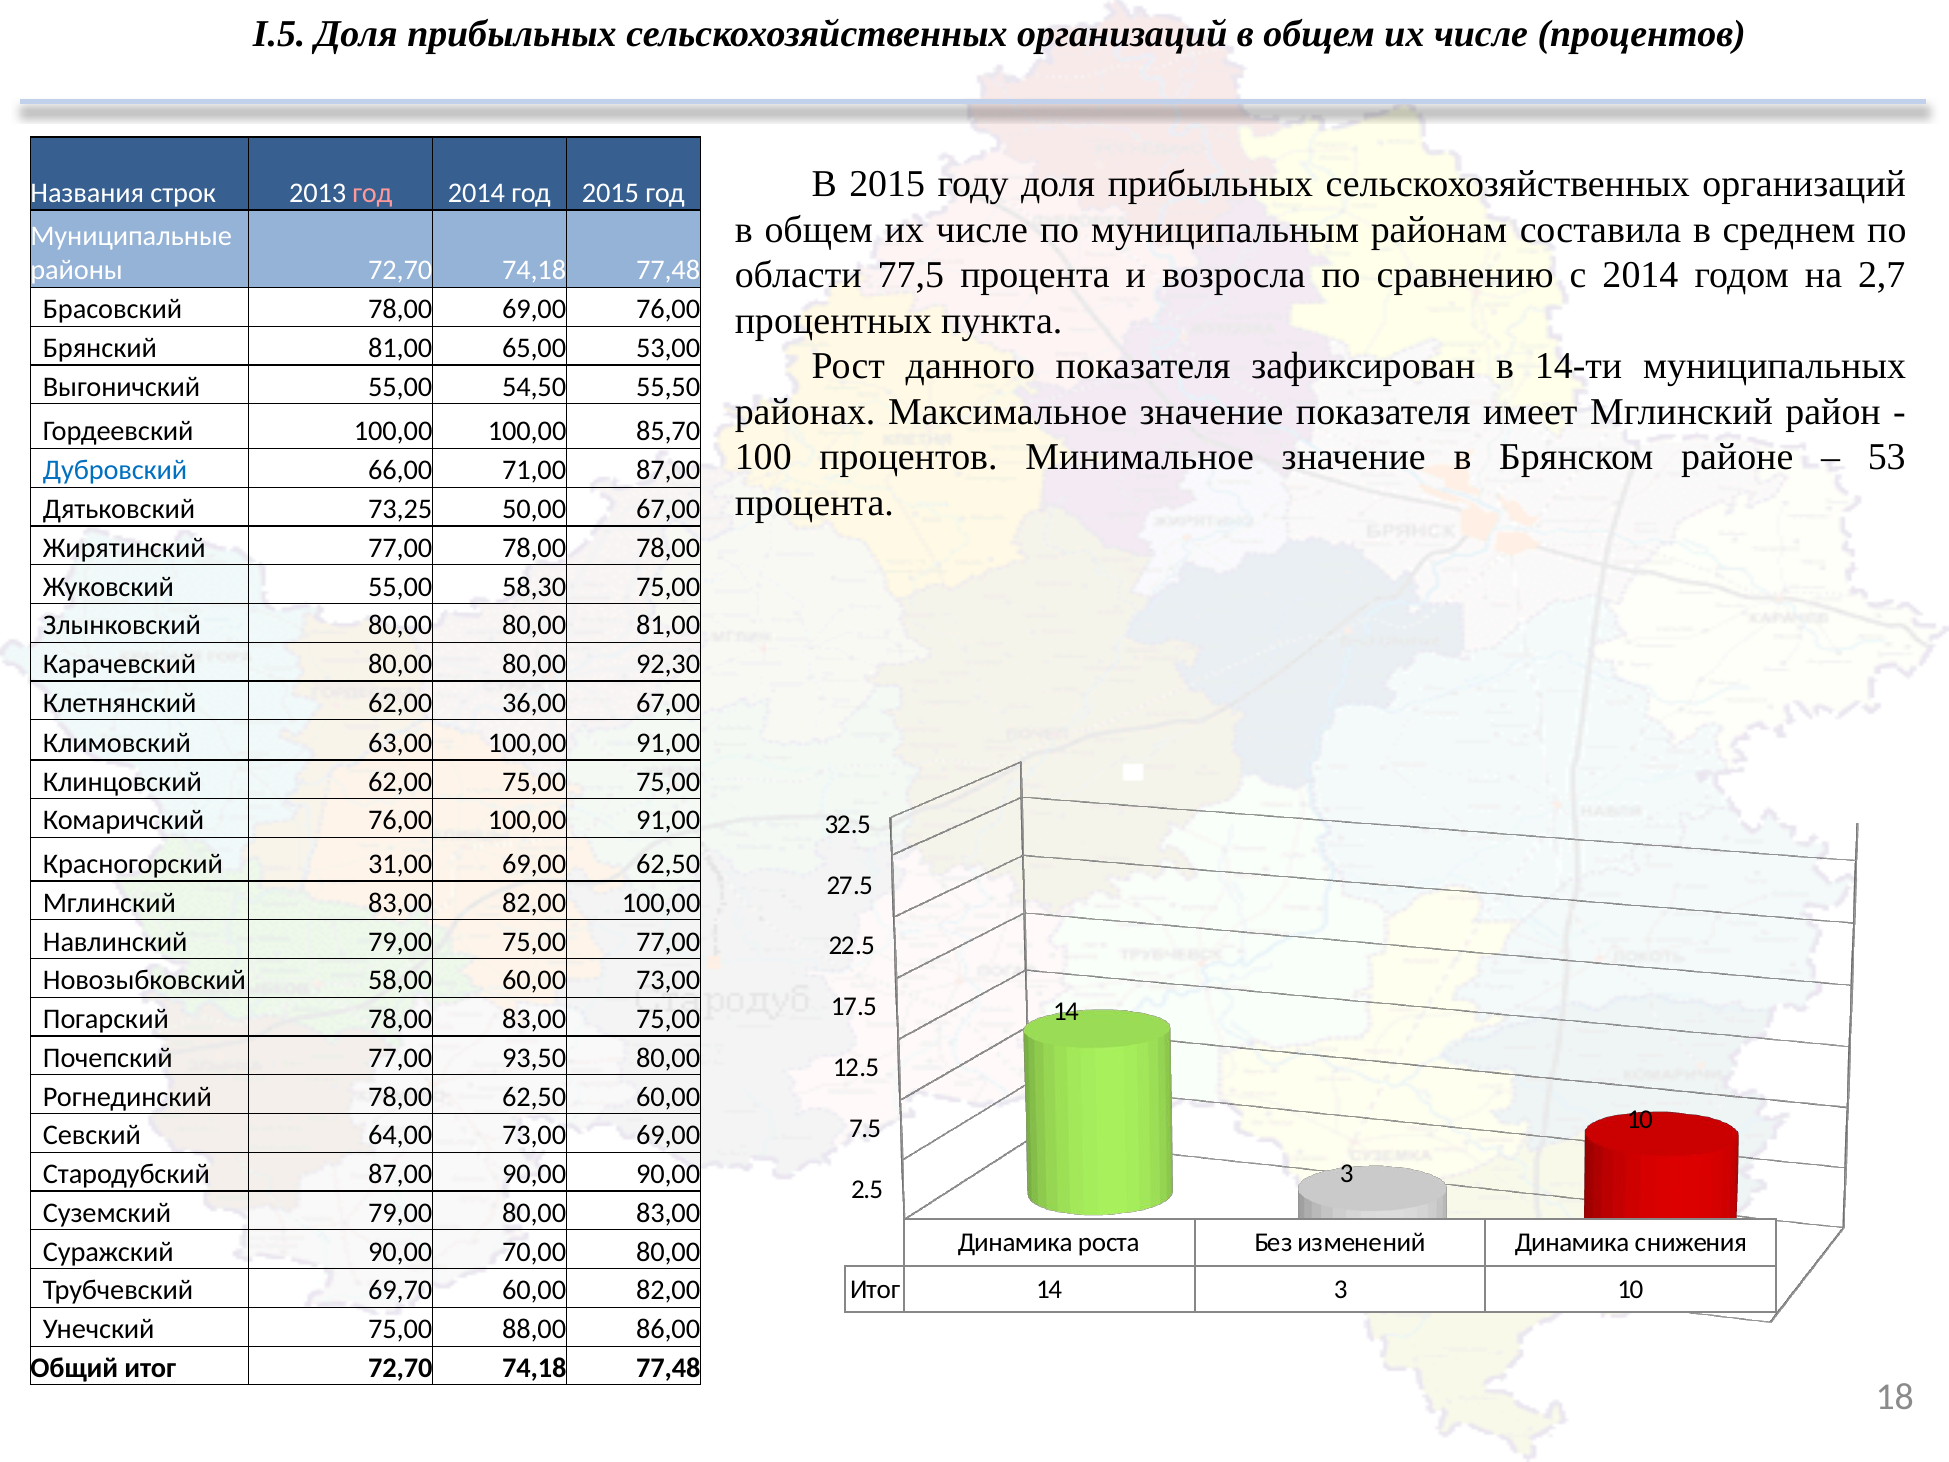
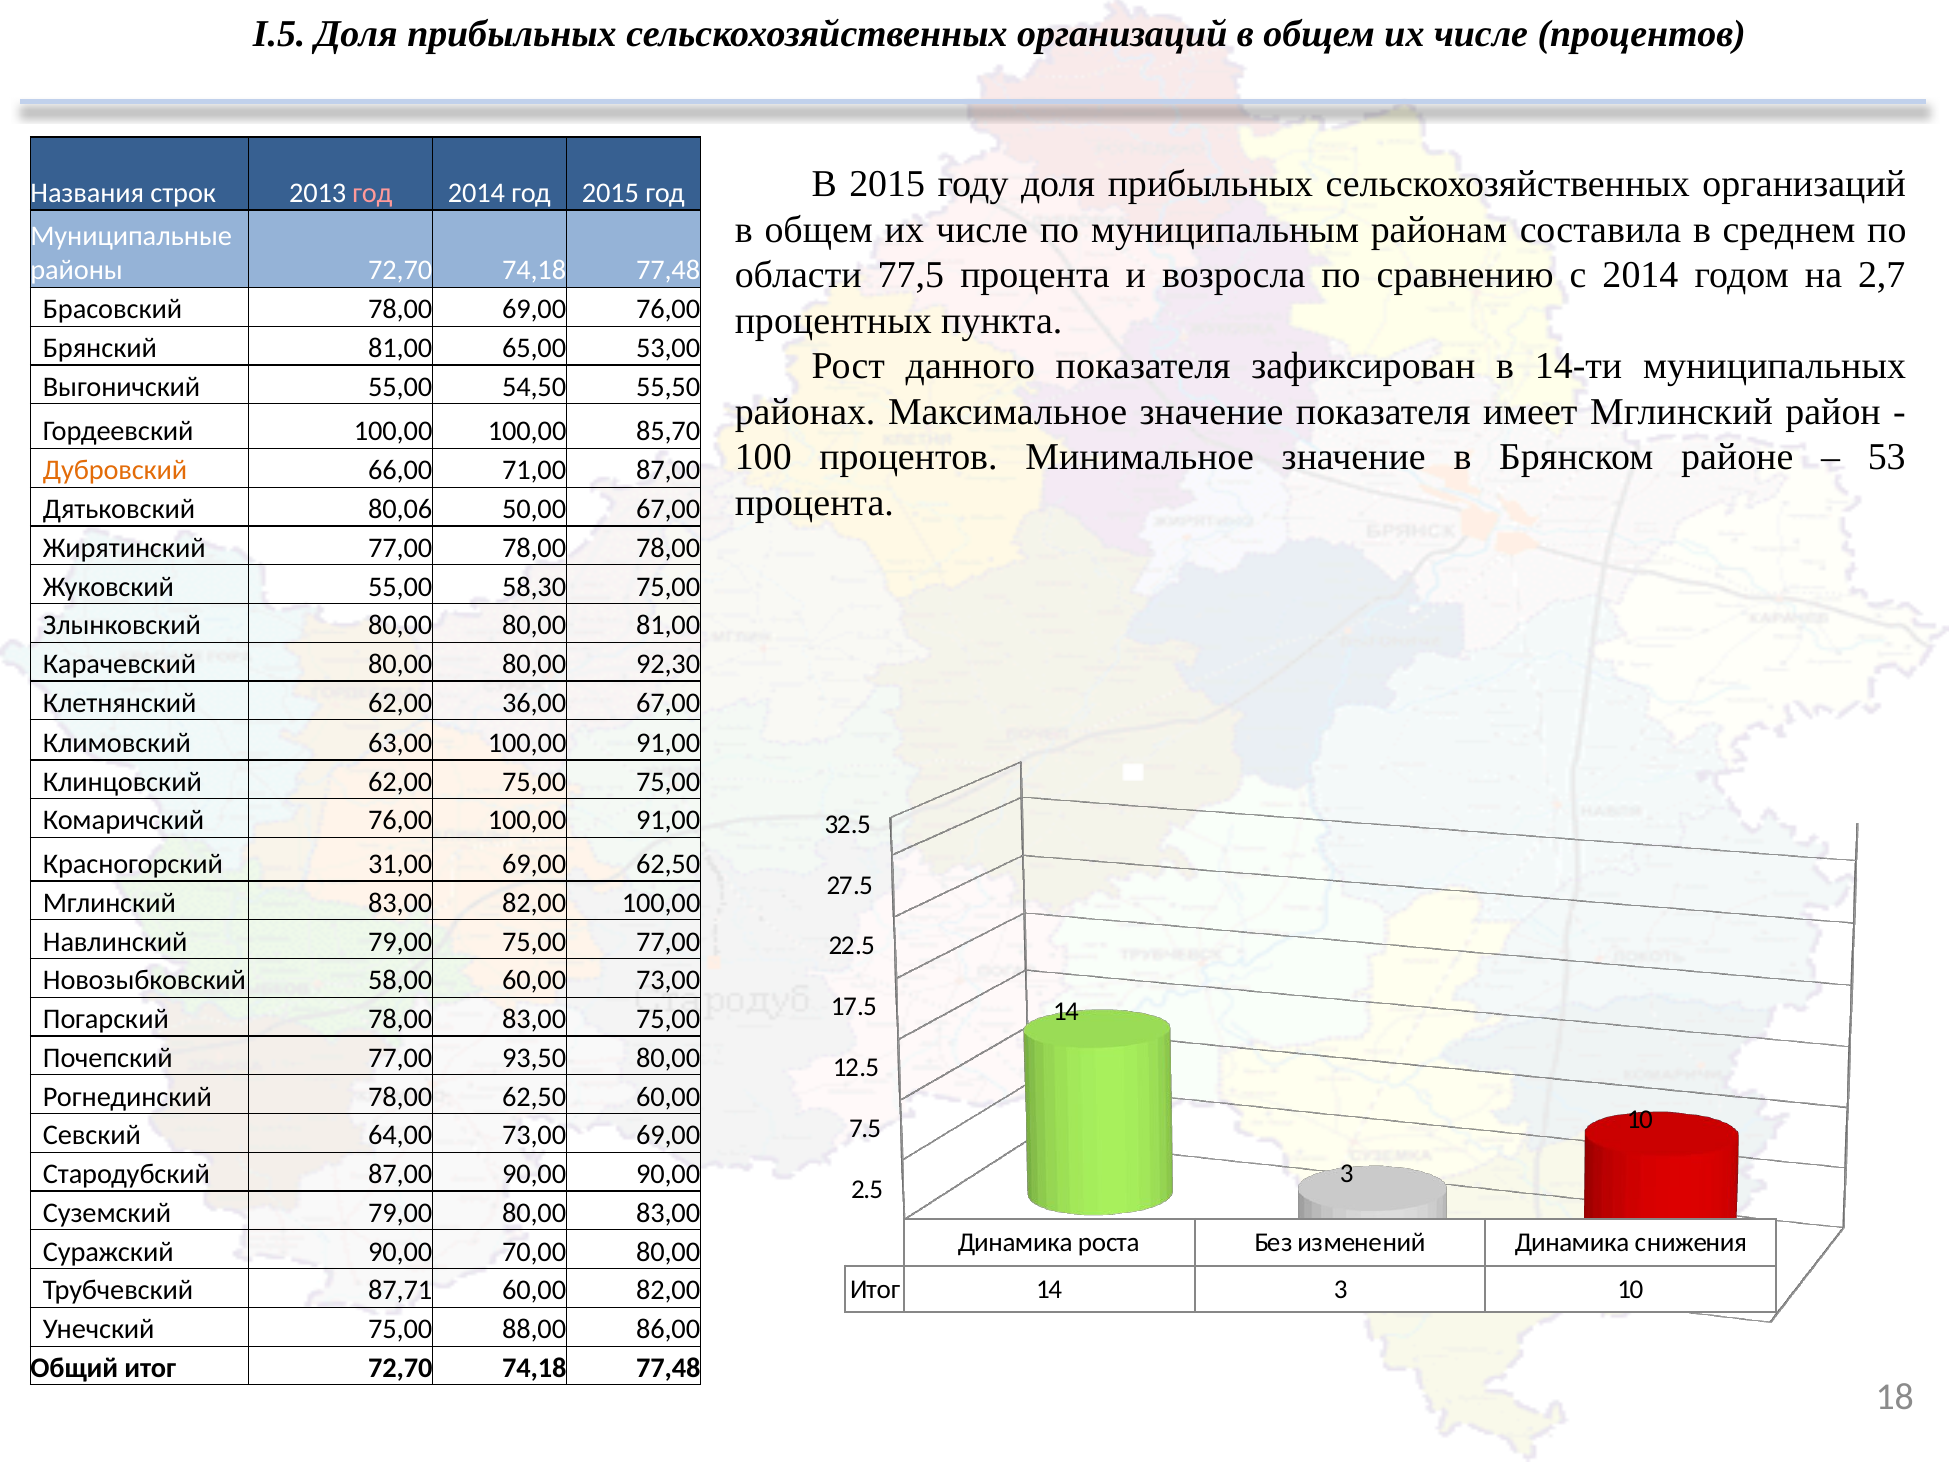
Дубровский colour: blue -> orange (115, 470)
73,25: 73,25 -> 80,06 (400, 509)
69,70: 69,70 -> 87,71 (400, 1290)
